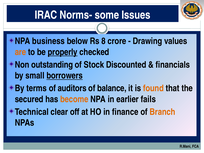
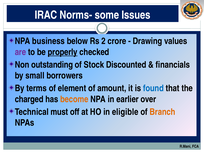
8: 8 -> 2 (104, 41)
are colour: orange -> purple (20, 52)
borrowers underline: present -> none (65, 76)
auditors: auditors -> element (72, 88)
balance: balance -> amount (112, 88)
found colour: orange -> blue (153, 88)
secured: secured -> charged (29, 99)
fails: fails -> over (148, 99)
clear: clear -> must (59, 112)
finance: finance -> eligible (125, 112)
